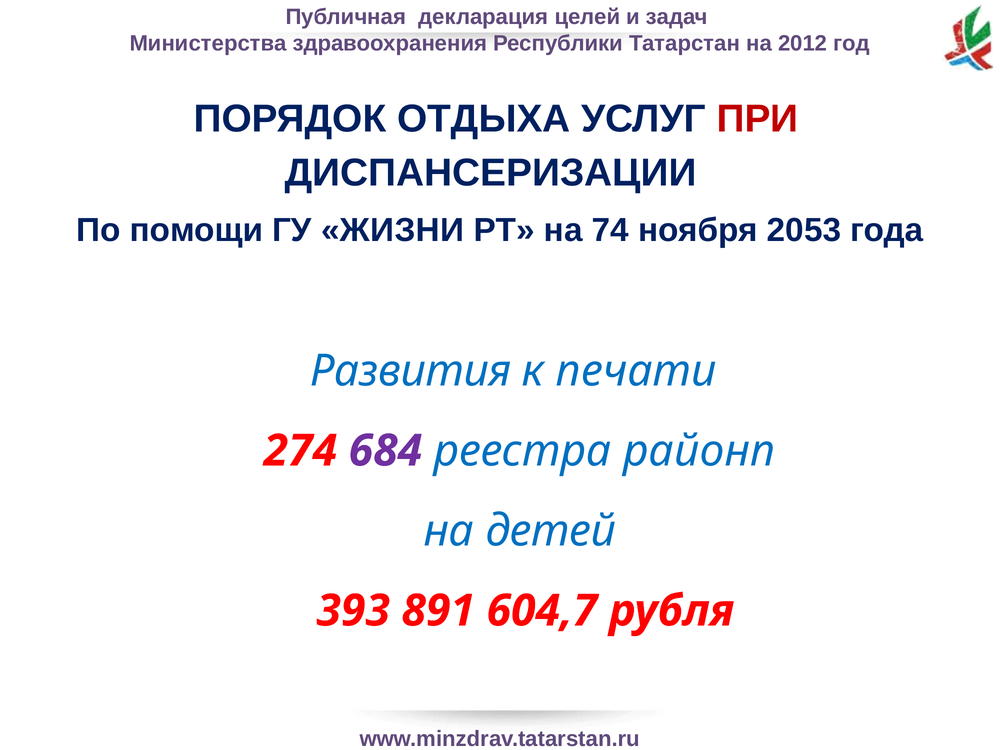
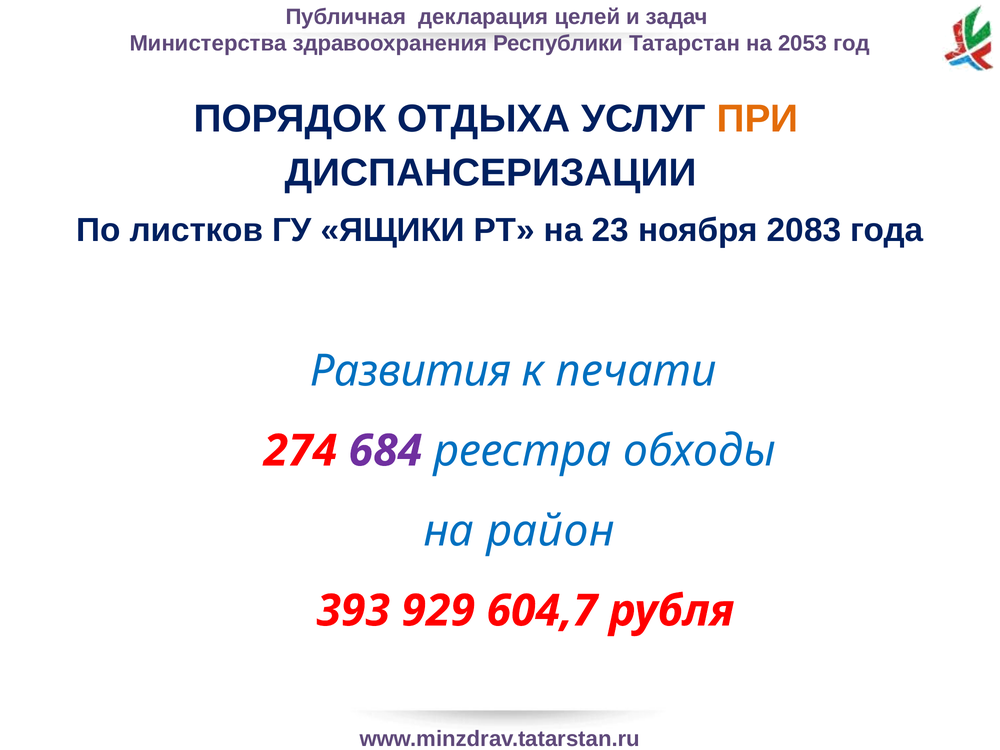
2012: 2012 -> 2053 (803, 43)
ПРИ colour: red -> orange (757, 119)
помощи: помощи -> листков (196, 230)
ЖИЗНИ: ЖИЗНИ -> ЯЩИКИ (393, 230)
74: 74 -> 23 (610, 230)
2053: 2053 -> 2083 (804, 230)
районп: районп -> обходы (699, 451)
детей: детей -> район (550, 531)
891: 891 -> 929 (438, 611)
